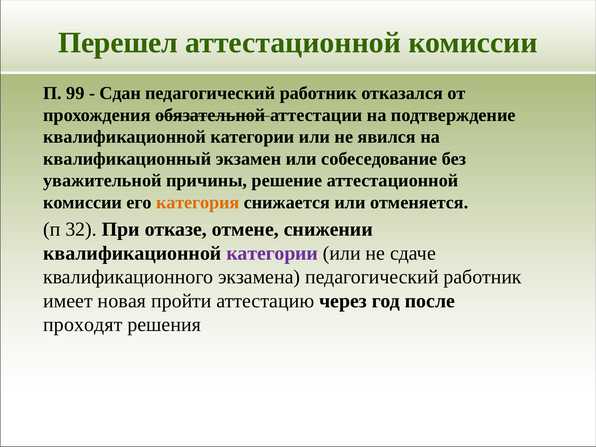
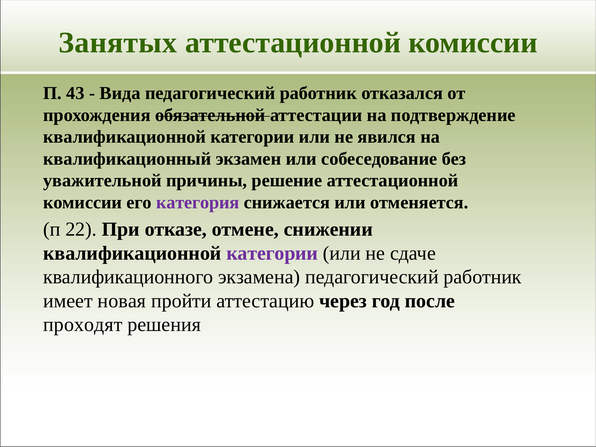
Перешел: Перешел -> Занятых (118, 43)
99: 99 -> 43 (75, 93)
Сдан: Сдан -> Вида (120, 93)
категория colour: orange -> purple (198, 202)
32: 32 -> 22 (81, 229)
